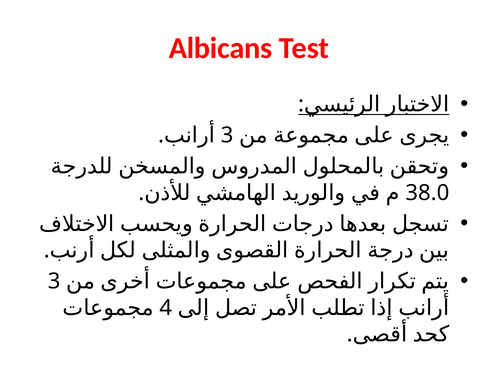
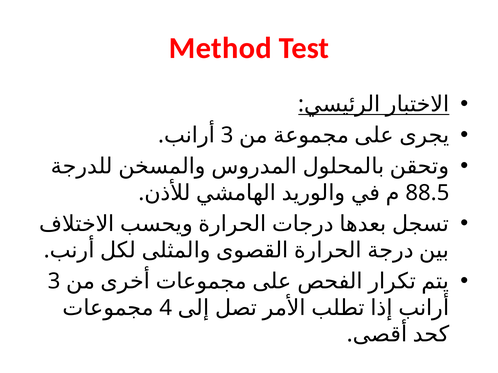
Albicans: Albicans -> Method (220, 48)
38.0: 38.0 -> 88.5 (427, 193)
